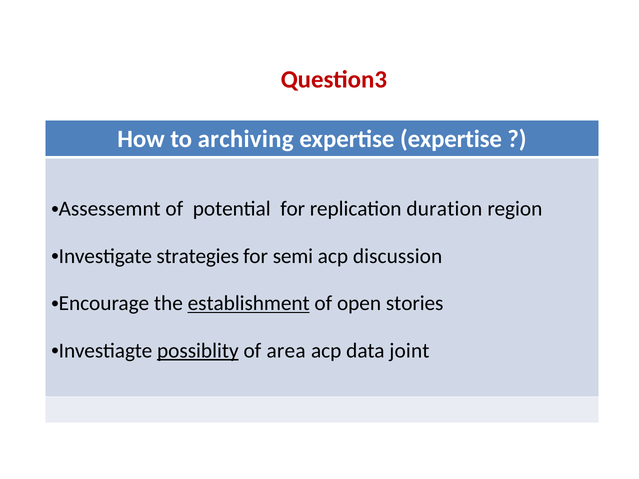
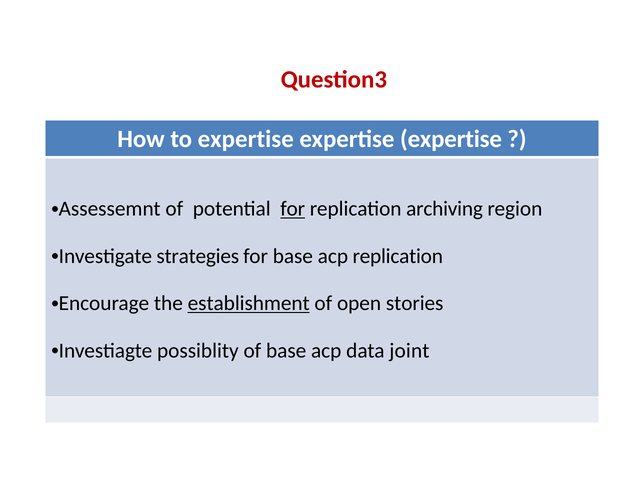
to archiving: archiving -> expertise (246, 139)
for underline: none -> present (293, 209)
duration: duration -> archiving (445, 209)
for semi: semi -> base (293, 256)
acp discussion: discussion -> replication (398, 256)
possiblity underline: present -> none (198, 351)
of area: area -> base (286, 351)
